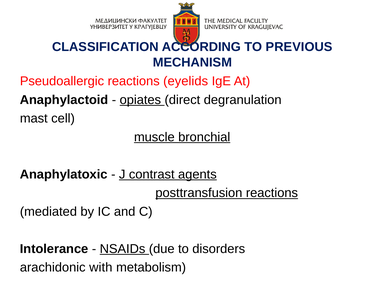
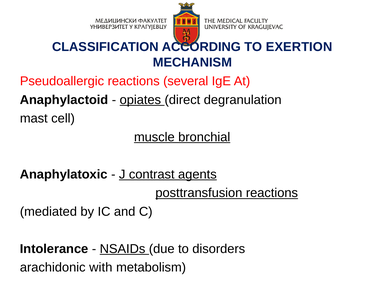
PREVIOUS: PREVIOUS -> EXERTION (299, 47)
eyelids: eyelids -> several (186, 81)
